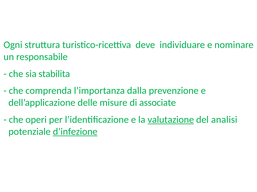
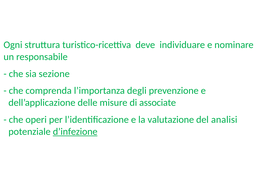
stabilita: stabilita -> sezione (54, 74)
dalla: dalla -> degli (137, 91)
valutazione underline: present -> none (171, 120)
